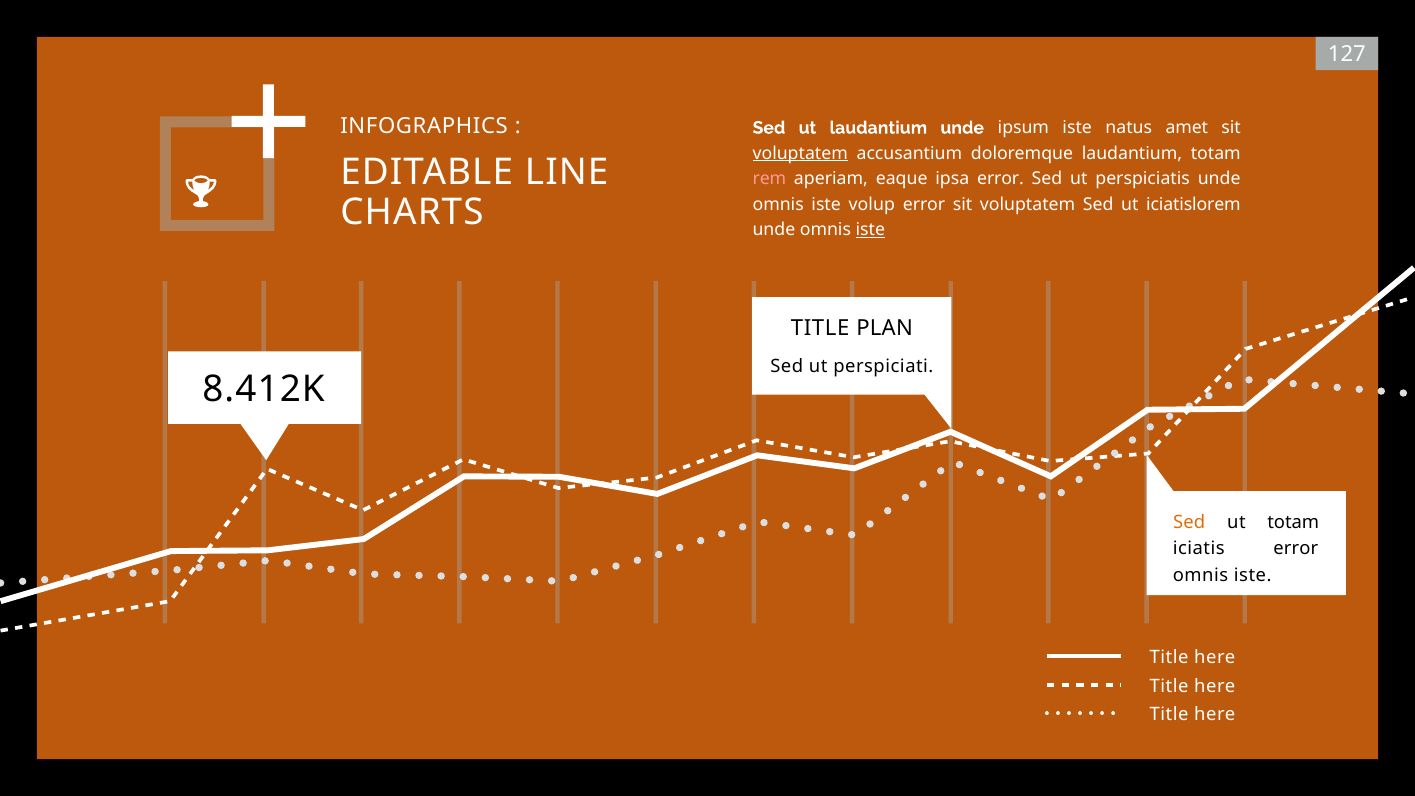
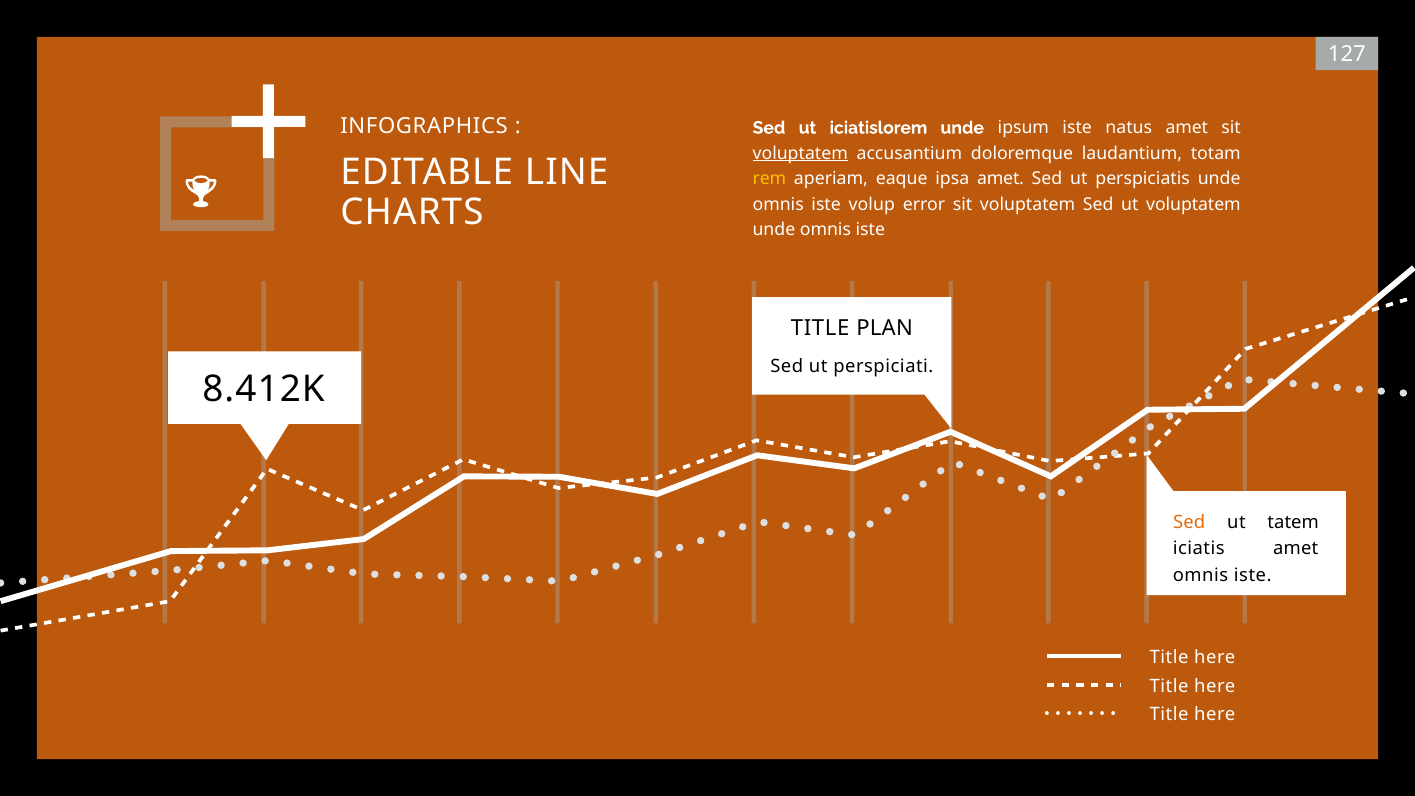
ut laudantium: laudantium -> iciatislorem (878, 128)
rem colour: pink -> yellow (769, 179)
ipsa error: error -> amet (1001, 179)
ut iciatislorem: iciatislorem -> voluptatem (1193, 204)
iste underline: present -> none (870, 230)
ut totam: totam -> tatem (1293, 522)
iciatis error: error -> amet (1296, 548)
